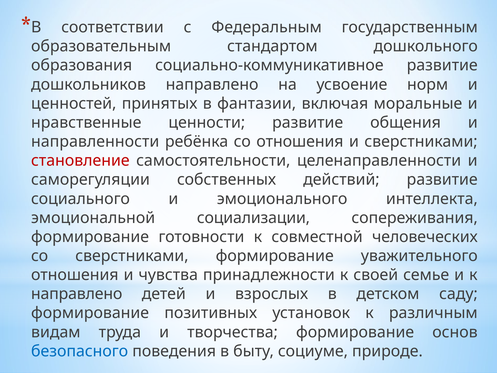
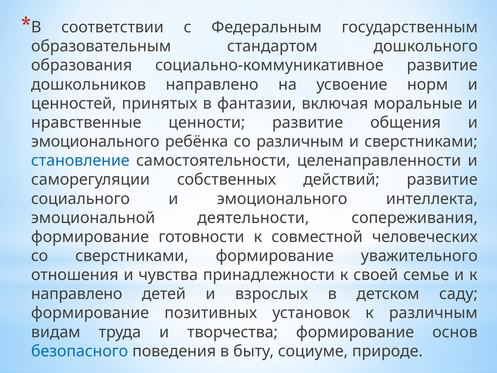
направленности: направленности -> эмоционального (95, 142)
со отношения: отношения -> различным (300, 142)
становление colour: red -> blue (80, 161)
социализации: социализации -> деятельности (253, 218)
